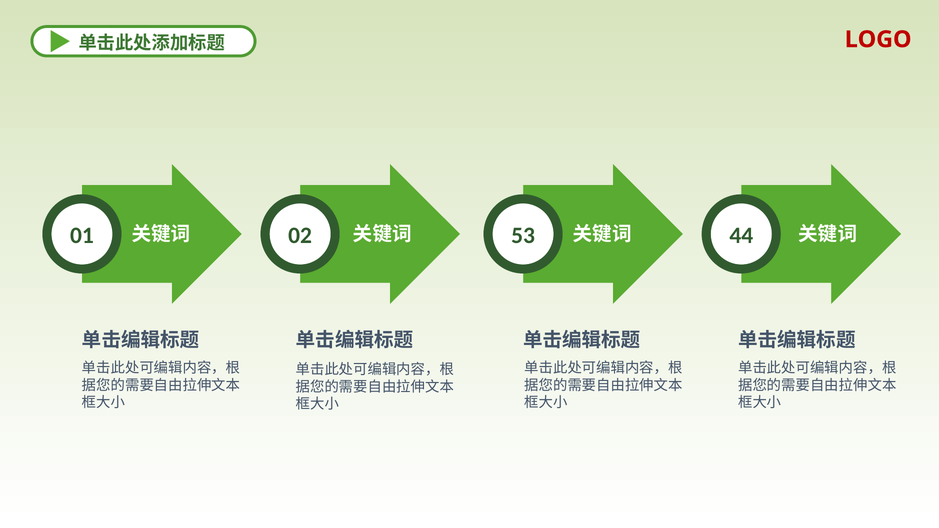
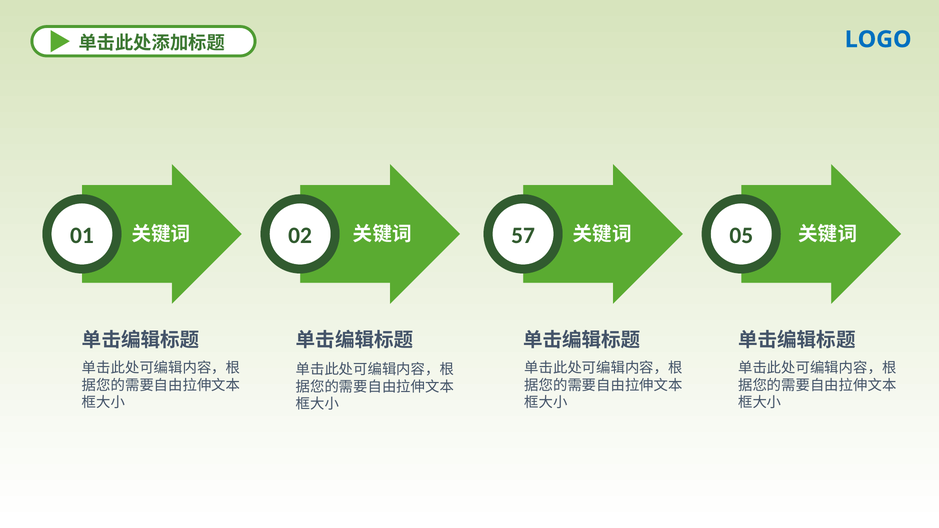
LOGO colour: red -> blue (878, 39)
53: 53 -> 57 (523, 236)
44: 44 -> 05 (741, 236)
